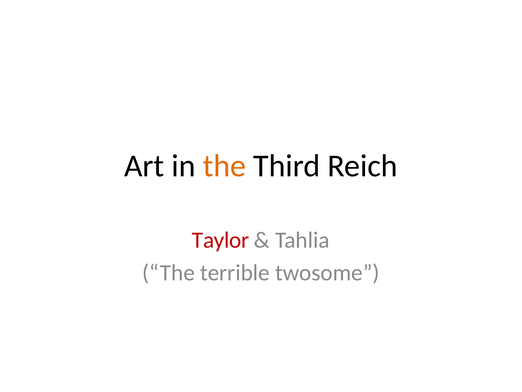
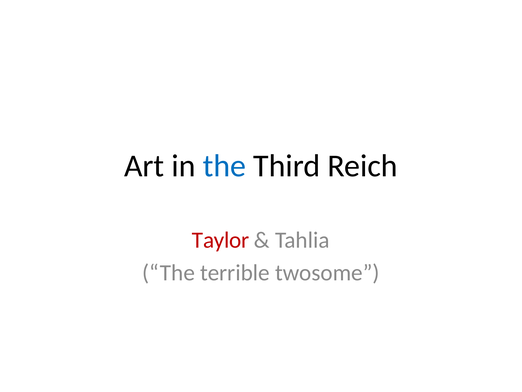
the colour: orange -> blue (224, 166)
